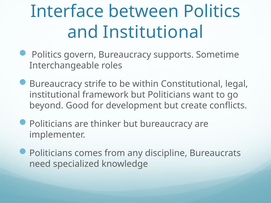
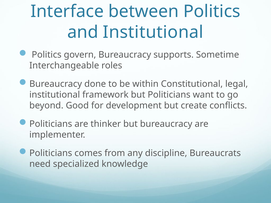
strife: strife -> done (95, 84)
